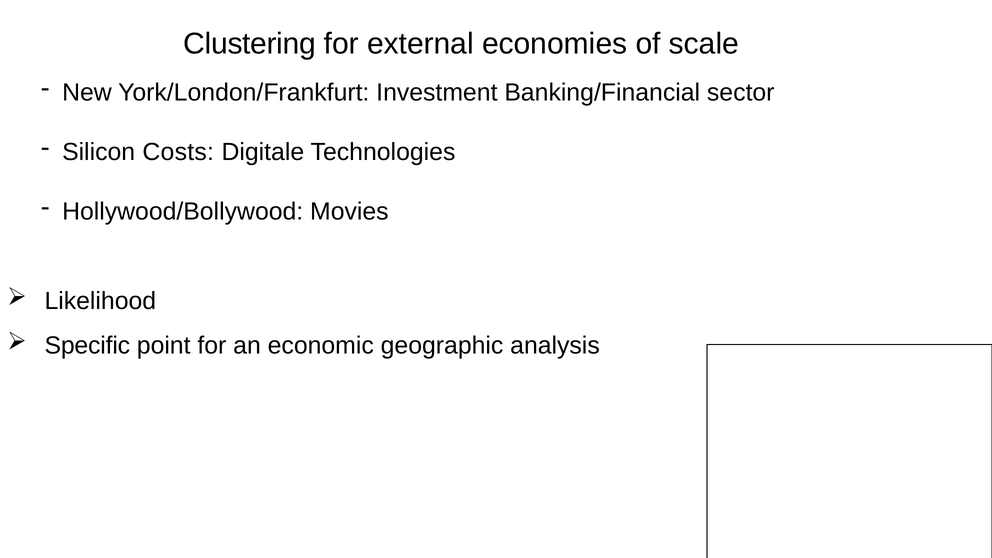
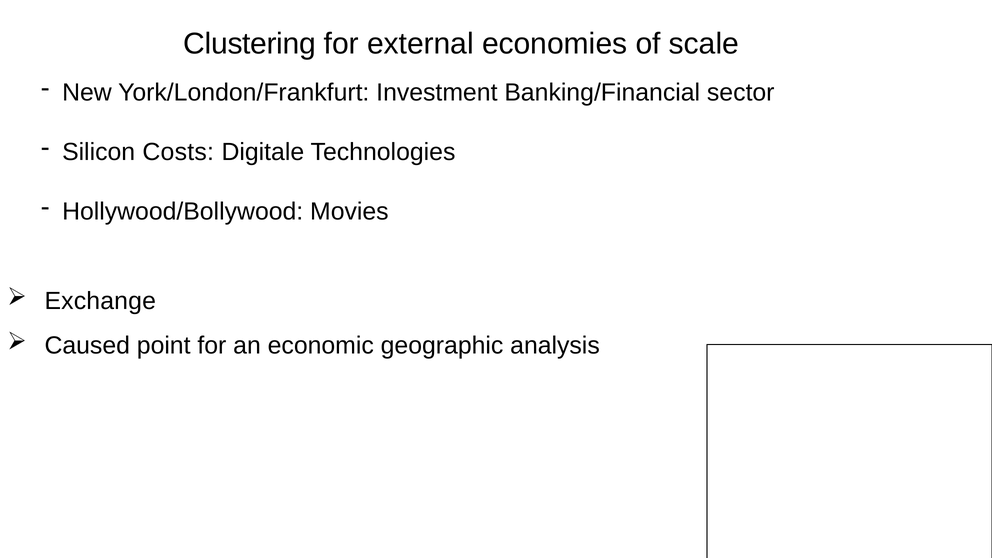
Likelihood: Likelihood -> Exchange (100, 301)
Specific: Specific -> Caused (87, 345)
